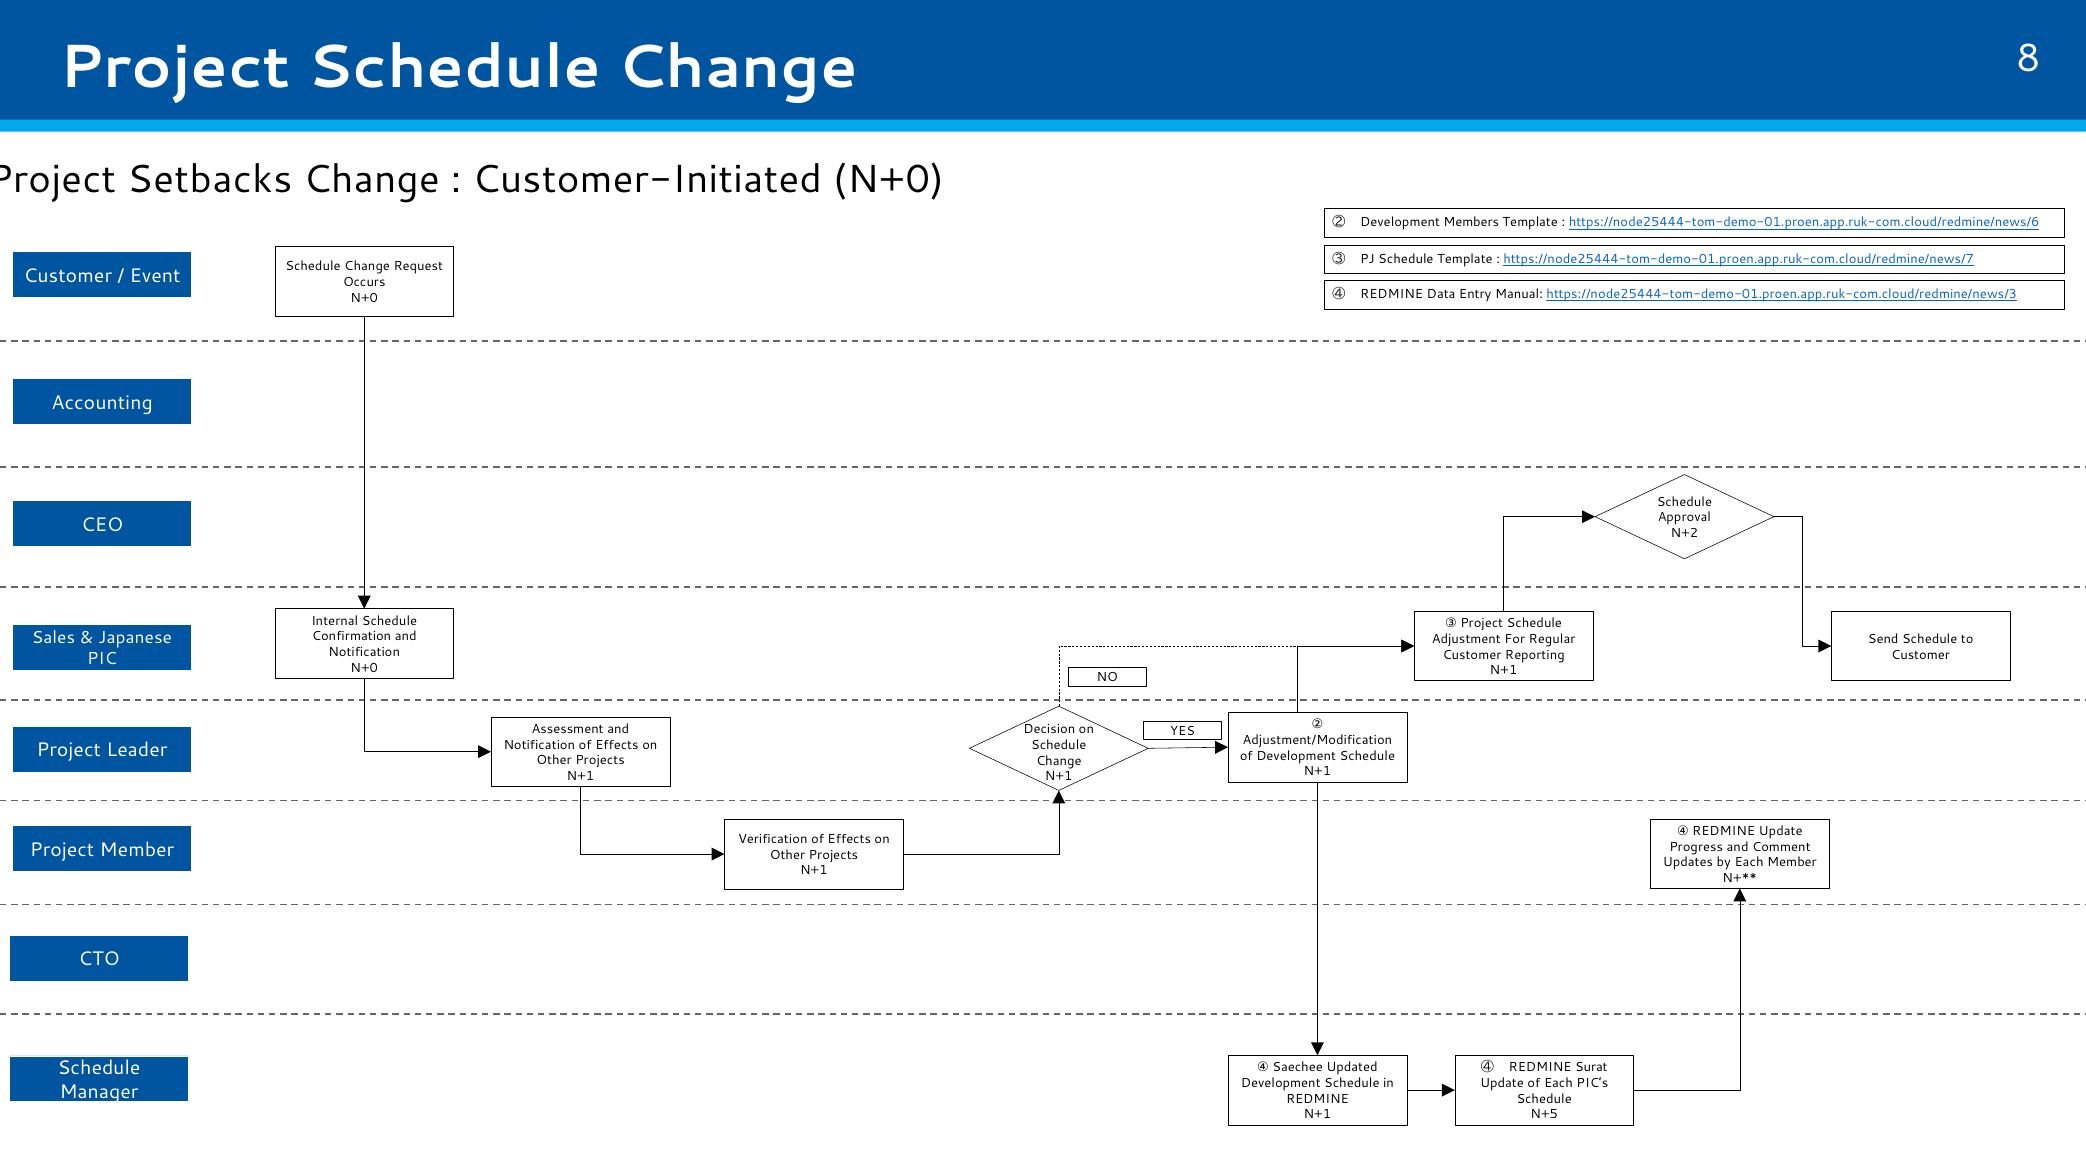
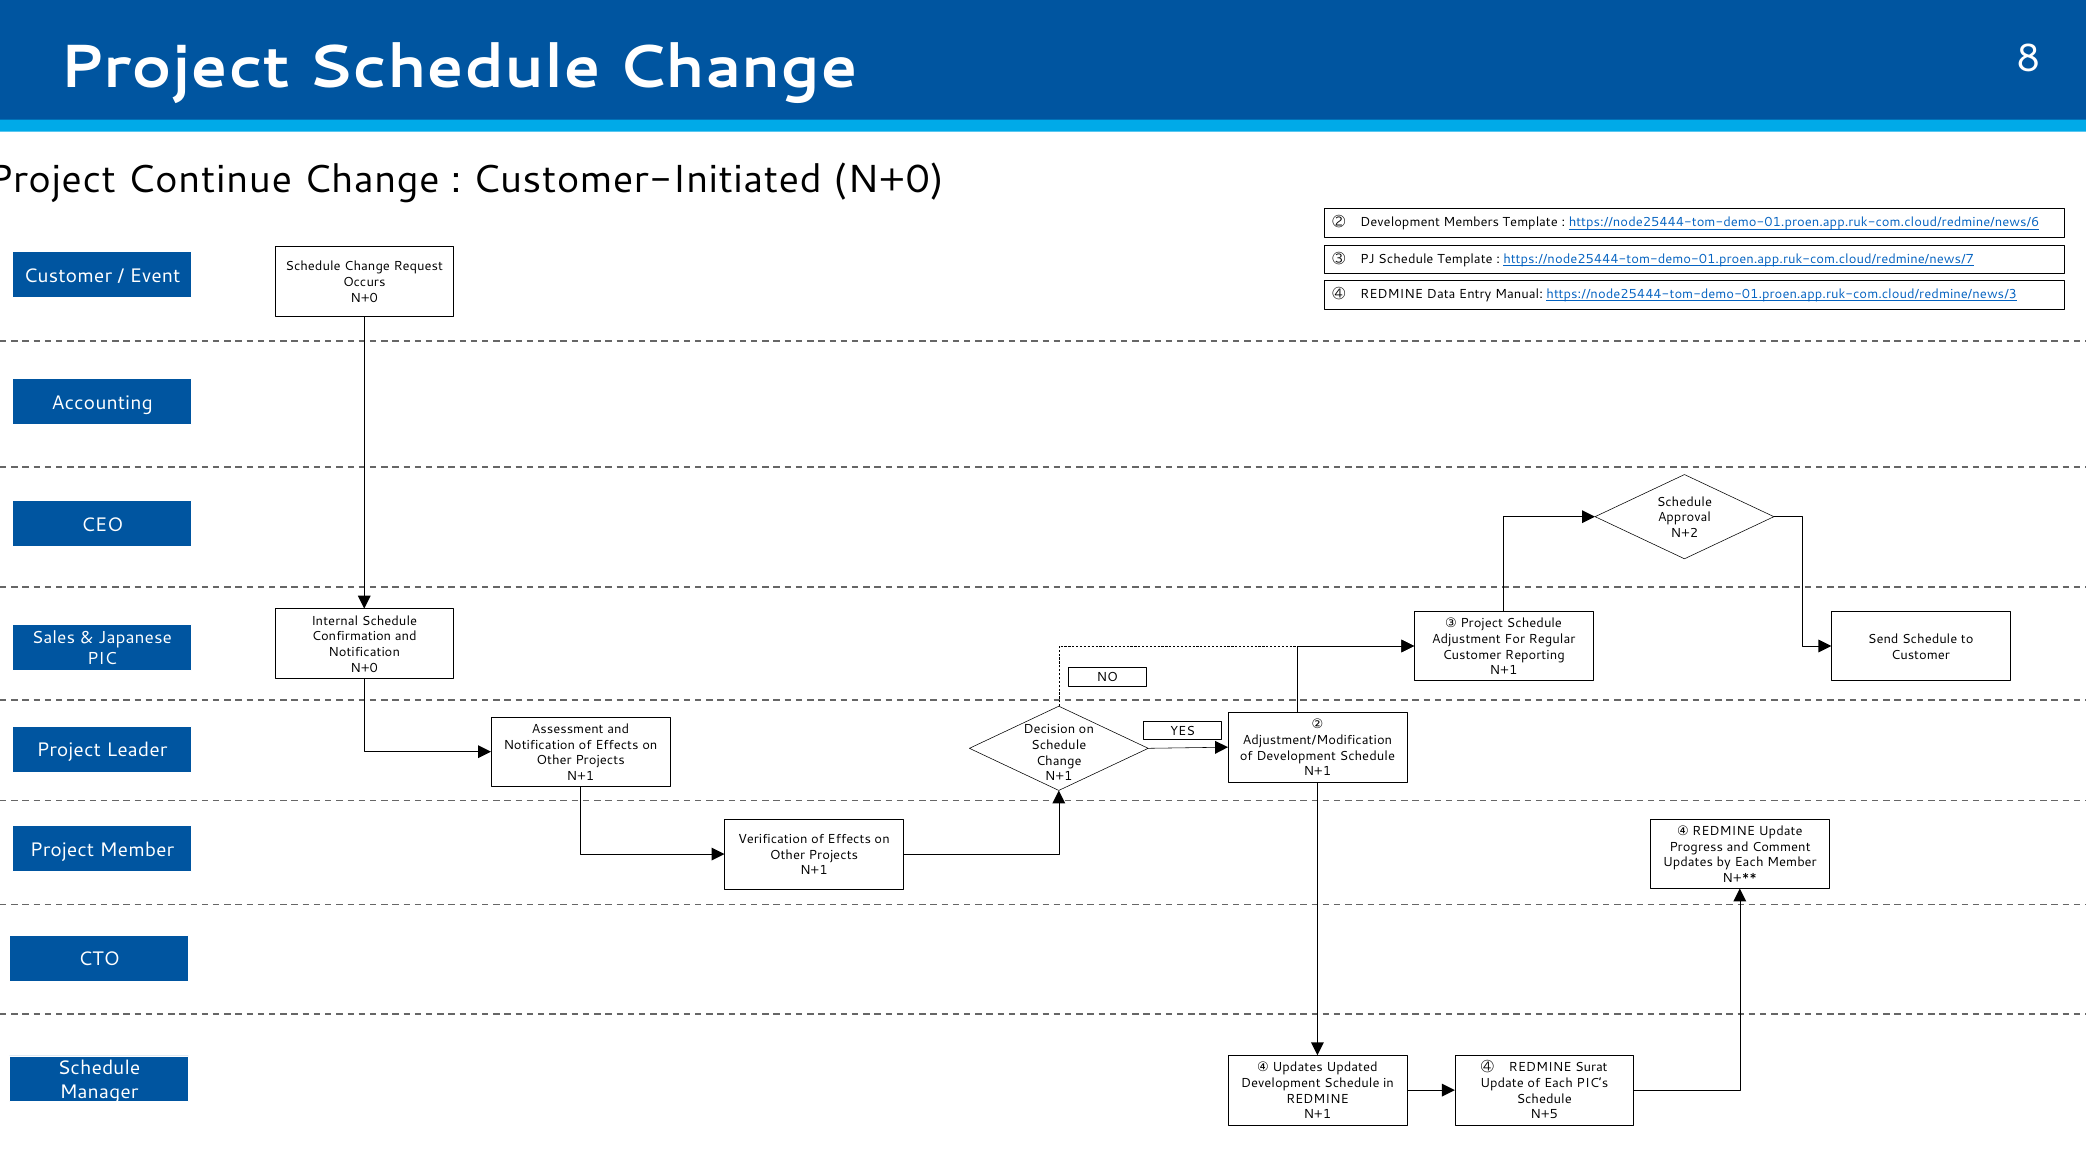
Setbacks: Setbacks -> Continue (210, 180)
④ Saechee: Saechee -> Updates (1298, 1068)
